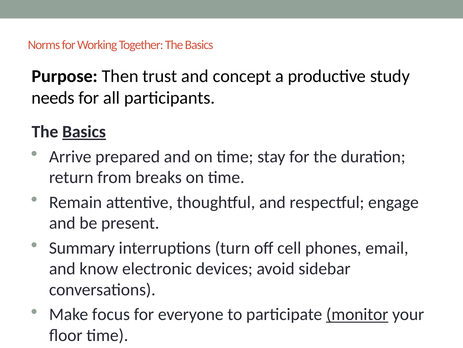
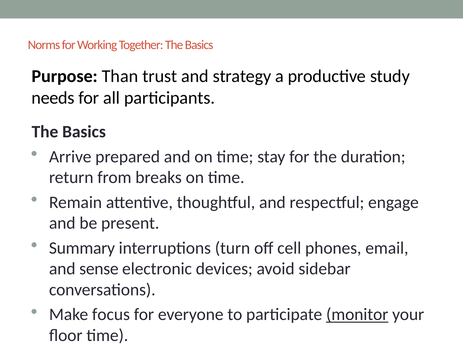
Then: Then -> Than (120, 76)
concept: concept -> strategy (242, 76)
Basics underline: present -> none (84, 132)
know: know -> sense (99, 268)
